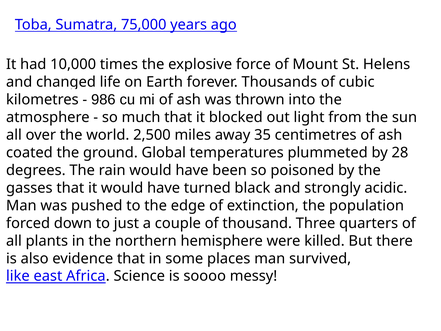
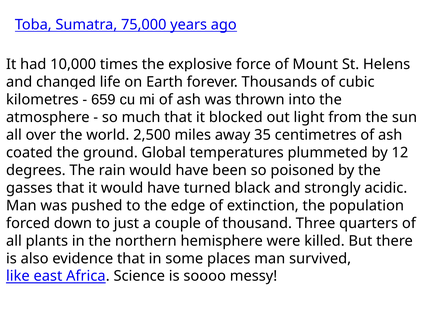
986: 986 -> 659 (103, 100)
28: 28 -> 12 (400, 153)
